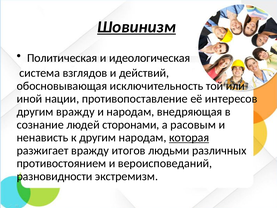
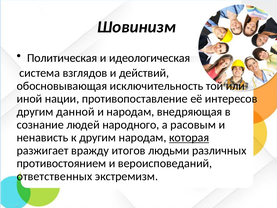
Шовинизм underline: present -> none (137, 27)
другим вражду: вражду -> данной (75, 112)
сторонами: сторонами -> народного (131, 125)
разновидности: разновидности -> ответственных (54, 176)
